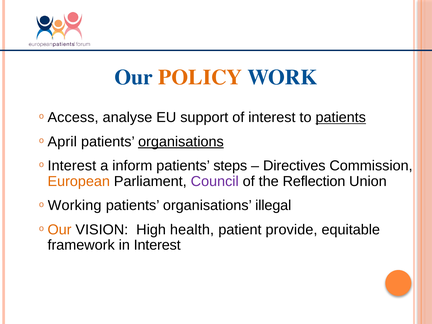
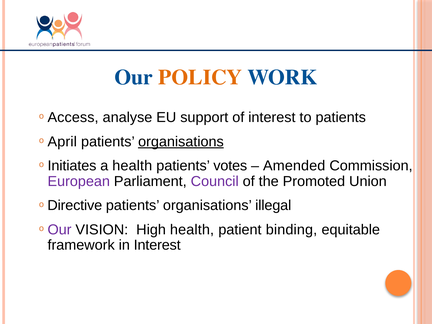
patients underline: present -> none (341, 117)
Interest: Interest -> Initiates (72, 166)
a inform: inform -> health (132, 166)
steps: steps -> votes (230, 166)
Directives: Directives -> Amended (294, 166)
European colour: orange -> purple (79, 181)
Reflection: Reflection -> Promoted (314, 181)
Working: Working -> Directive (75, 206)
Our colour: orange -> purple (60, 230)
provide: provide -> binding (291, 230)
